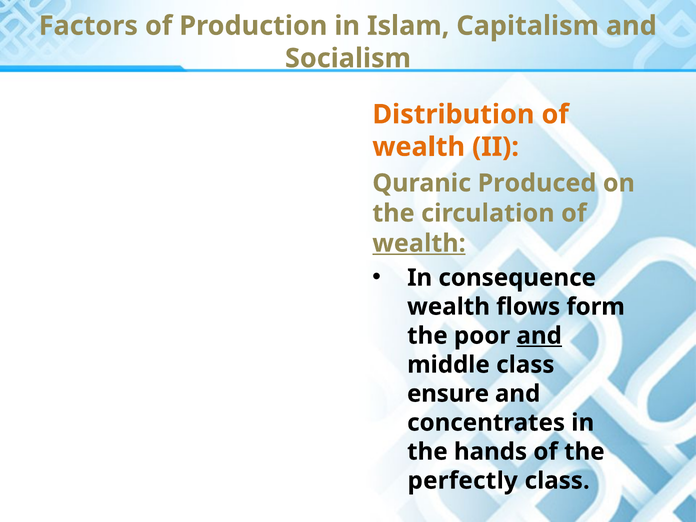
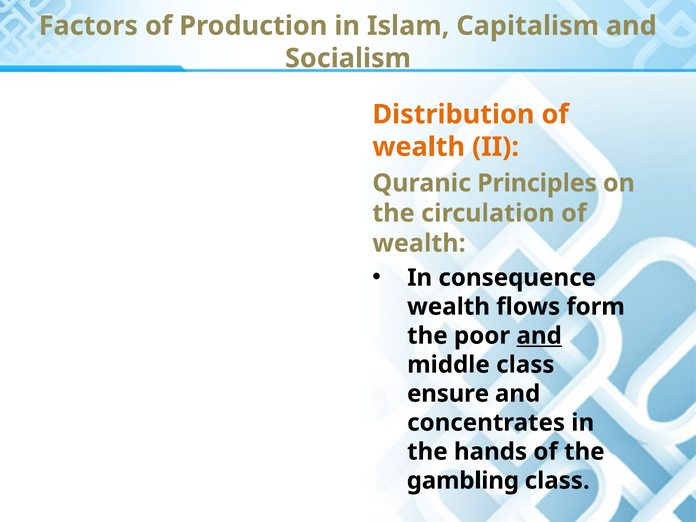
Produced: Produced -> Principles (537, 183)
wealth underline: present -> none (419, 243)
perfectly: perfectly -> gambling (463, 481)
